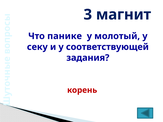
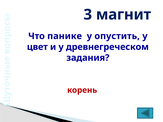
молотый: молотый -> опустить (117, 36)
секу: секу -> цвет (37, 47)
соответствующей: соответствующей -> древнегреческом (107, 47)
